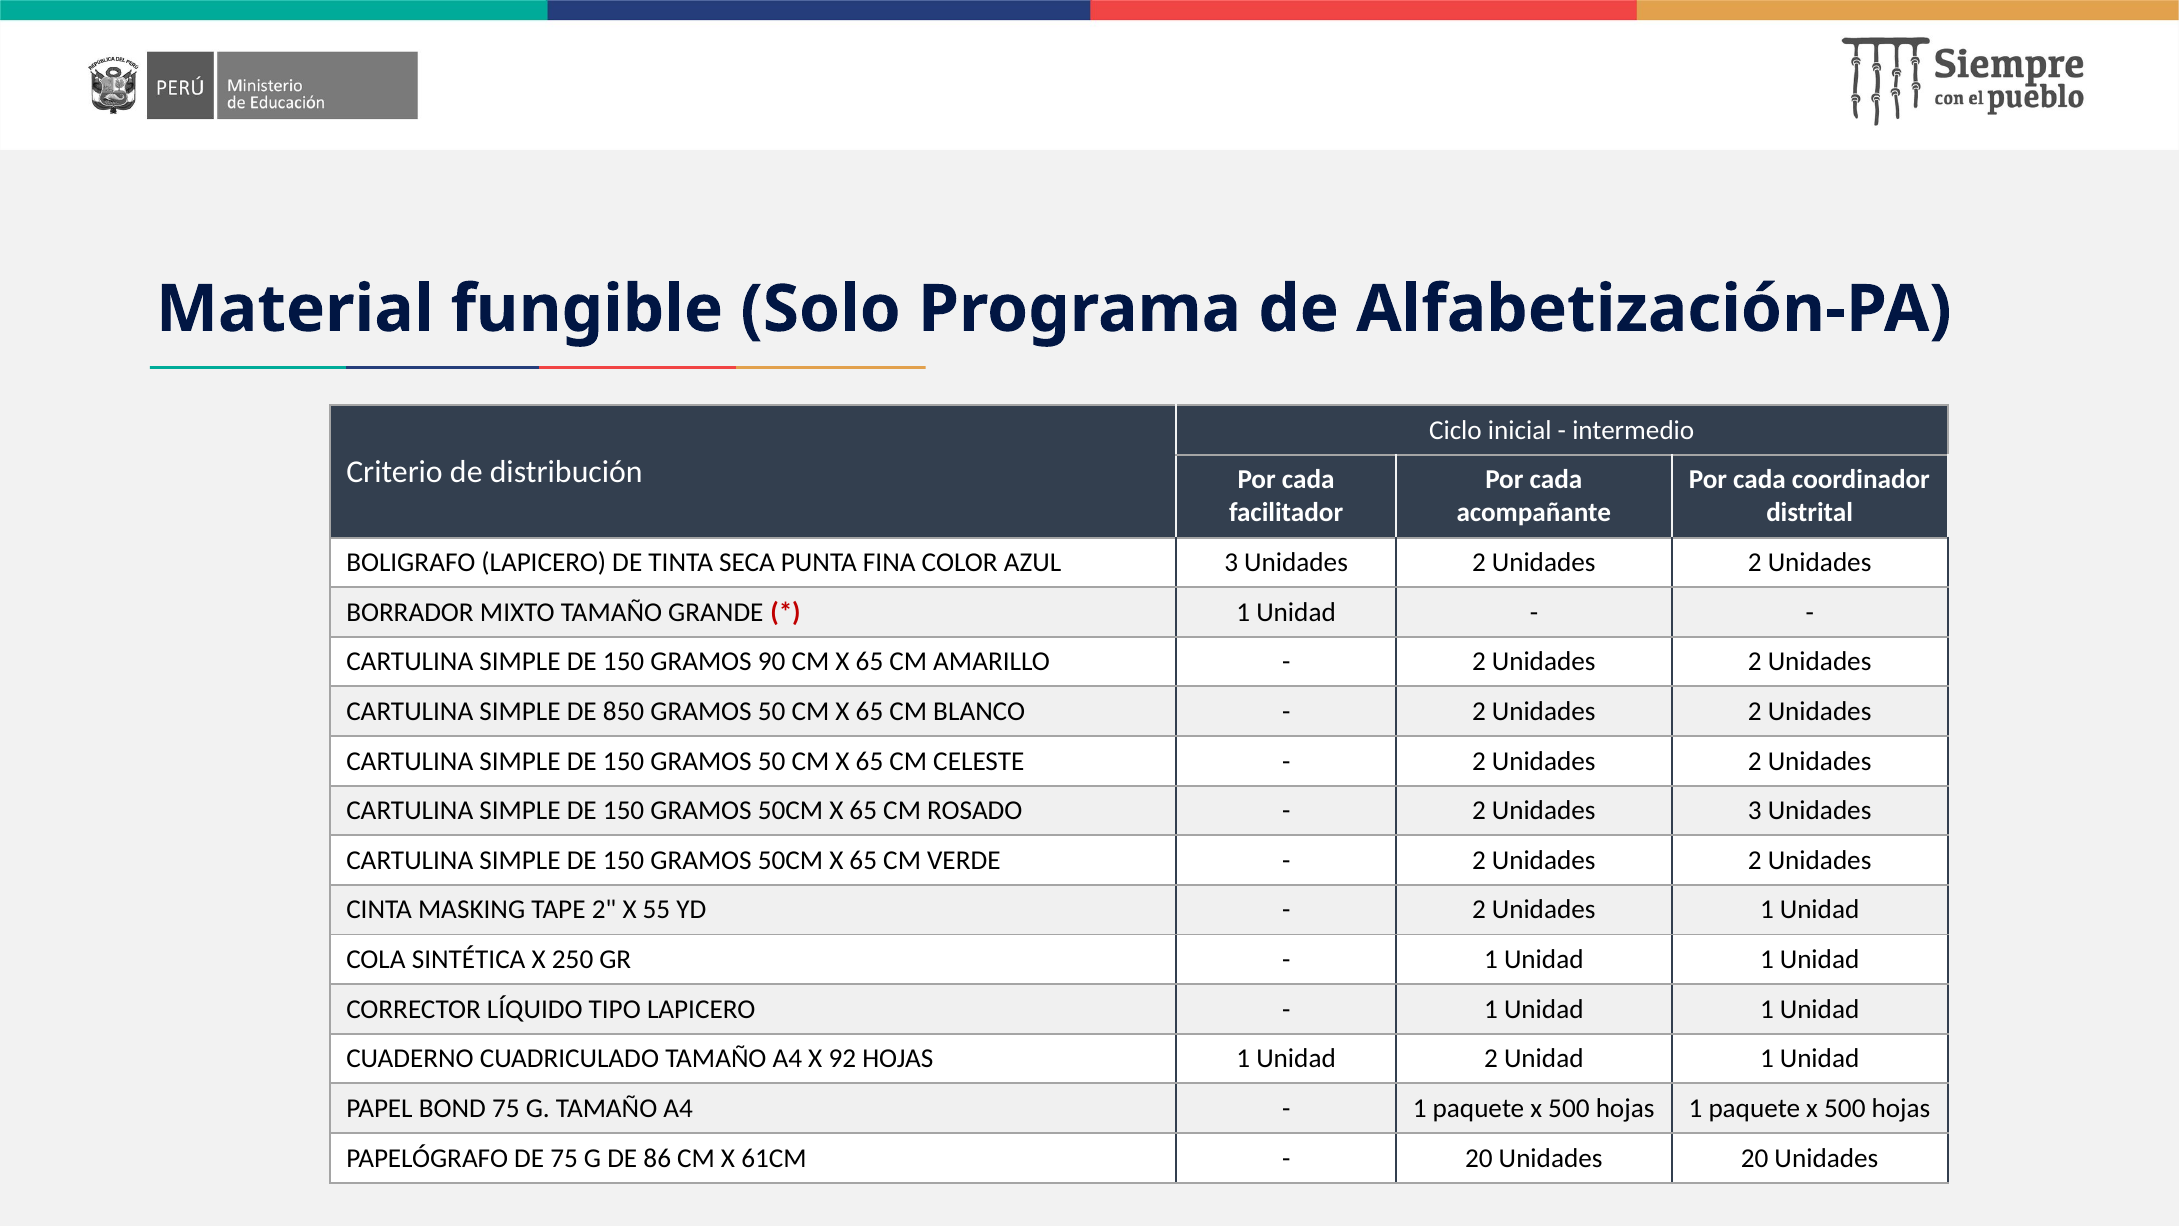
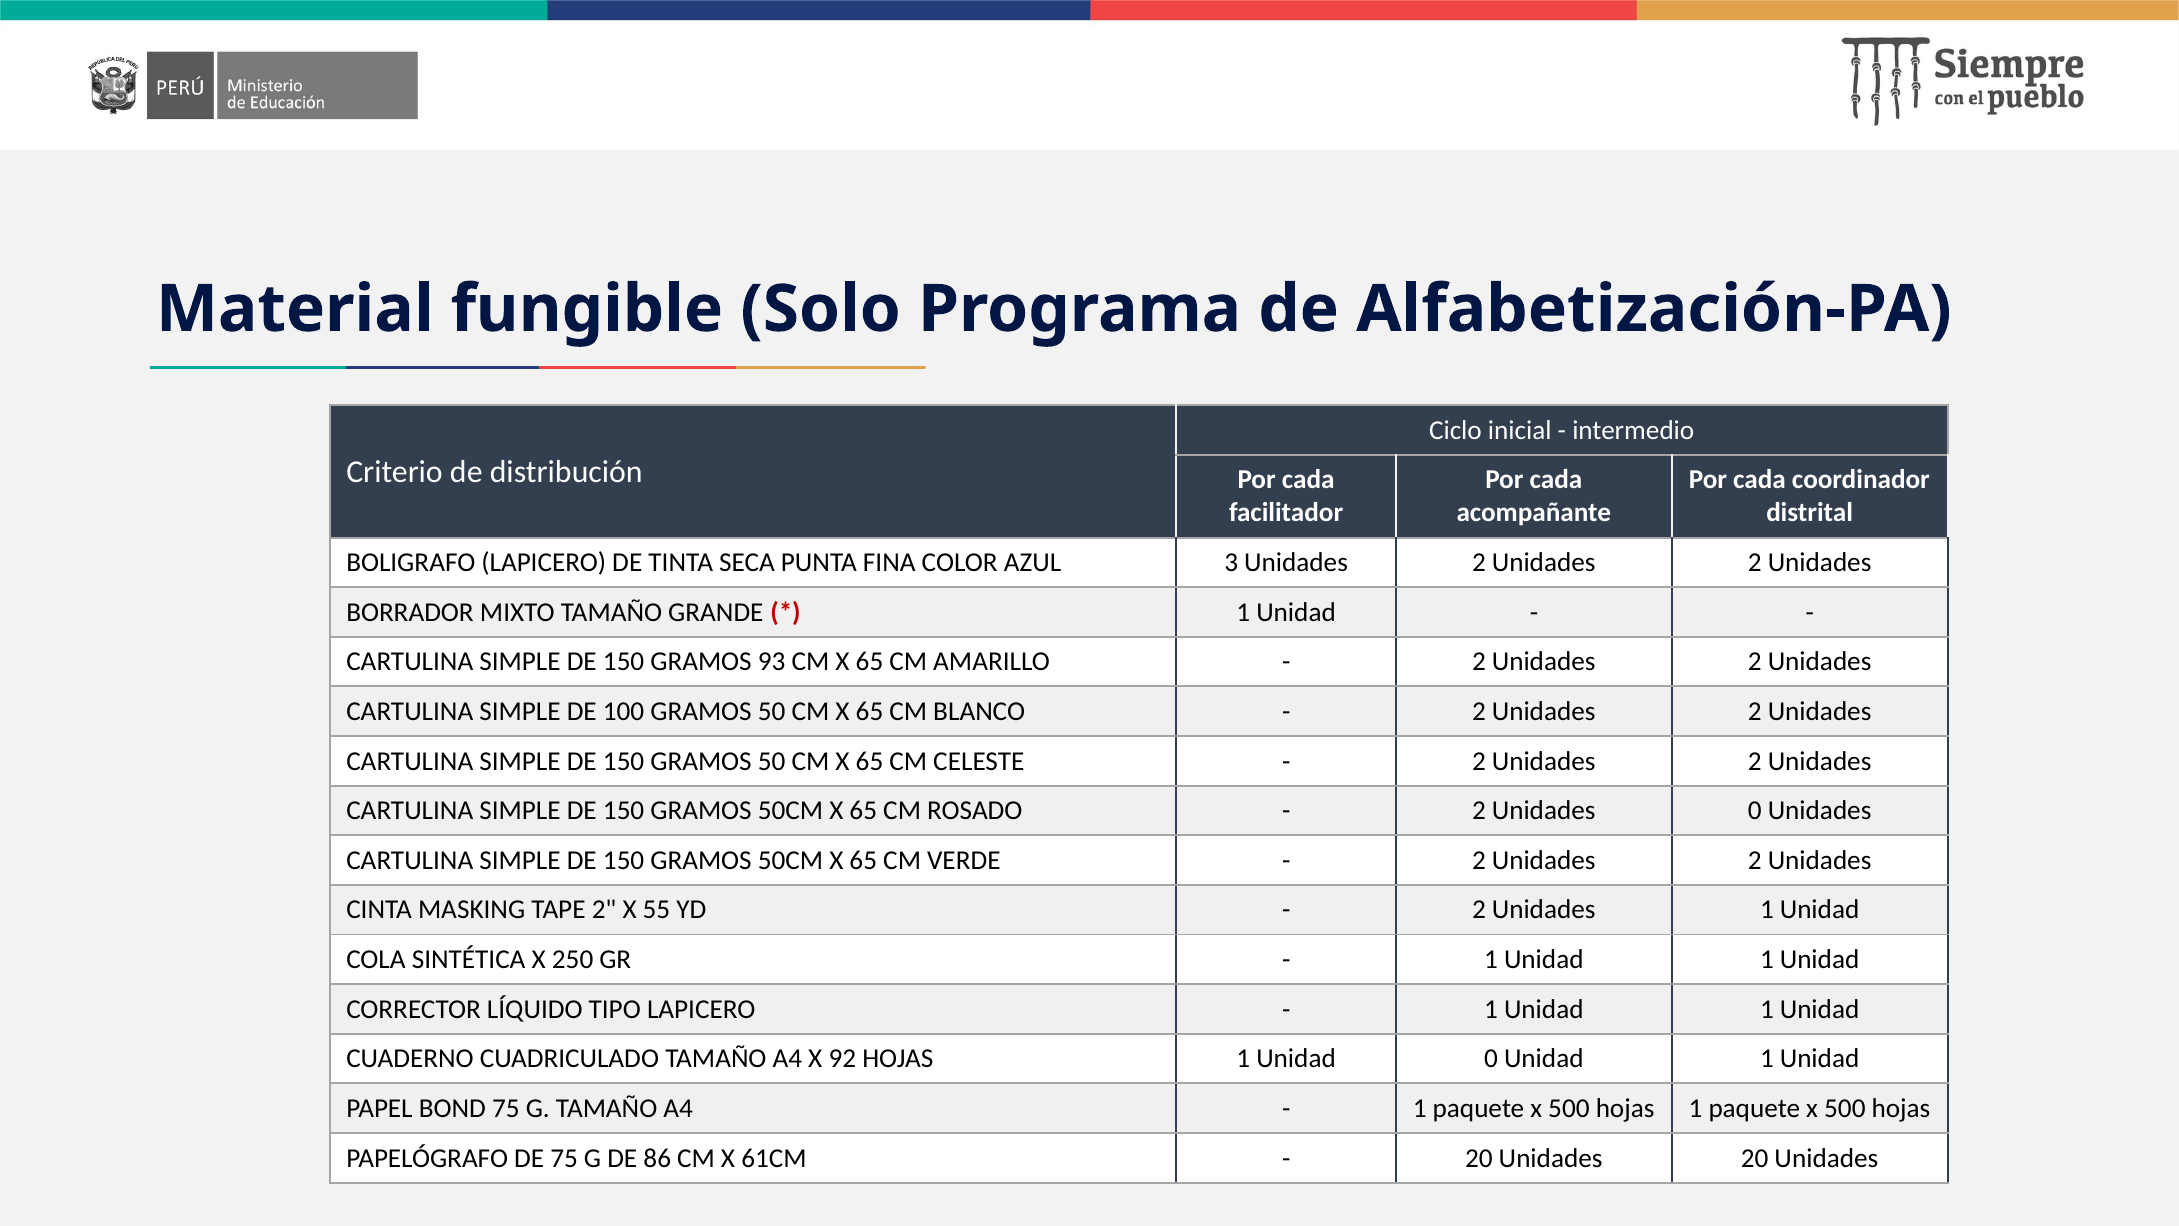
90: 90 -> 93 (772, 662)
850: 850 -> 100 (624, 711)
Unidades 3: 3 -> 0 (1755, 811)
Unidad 2: 2 -> 0 (1491, 1059)
